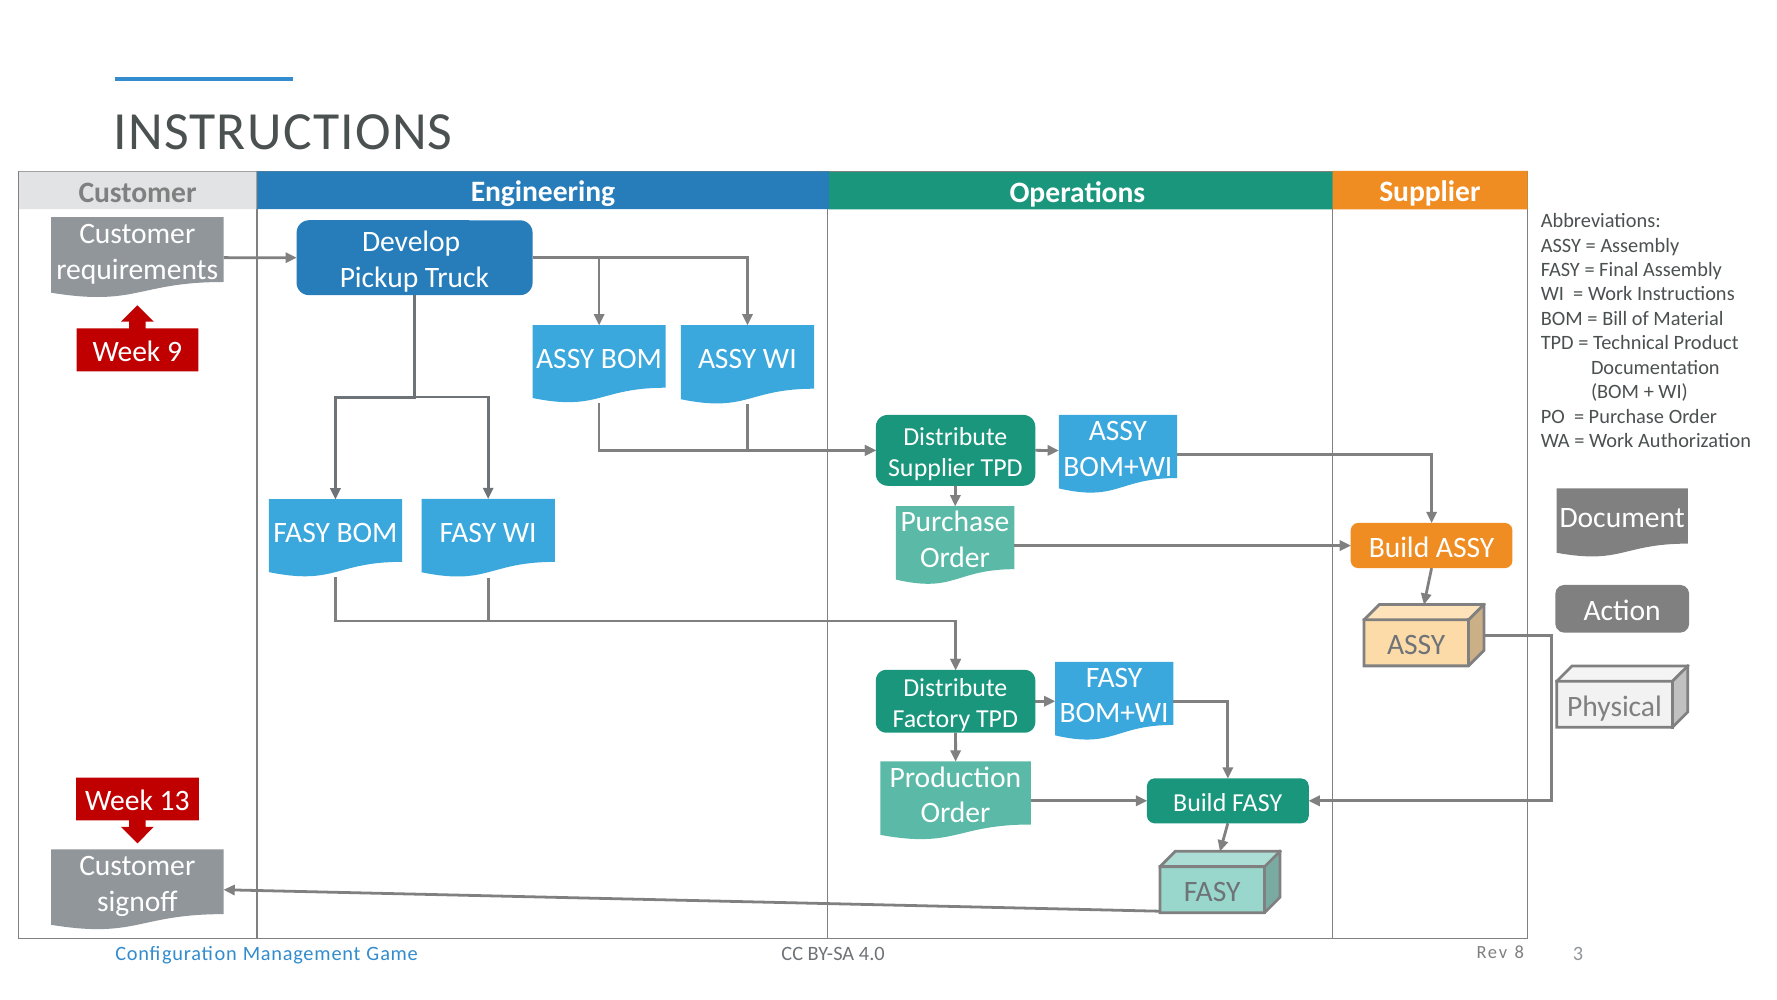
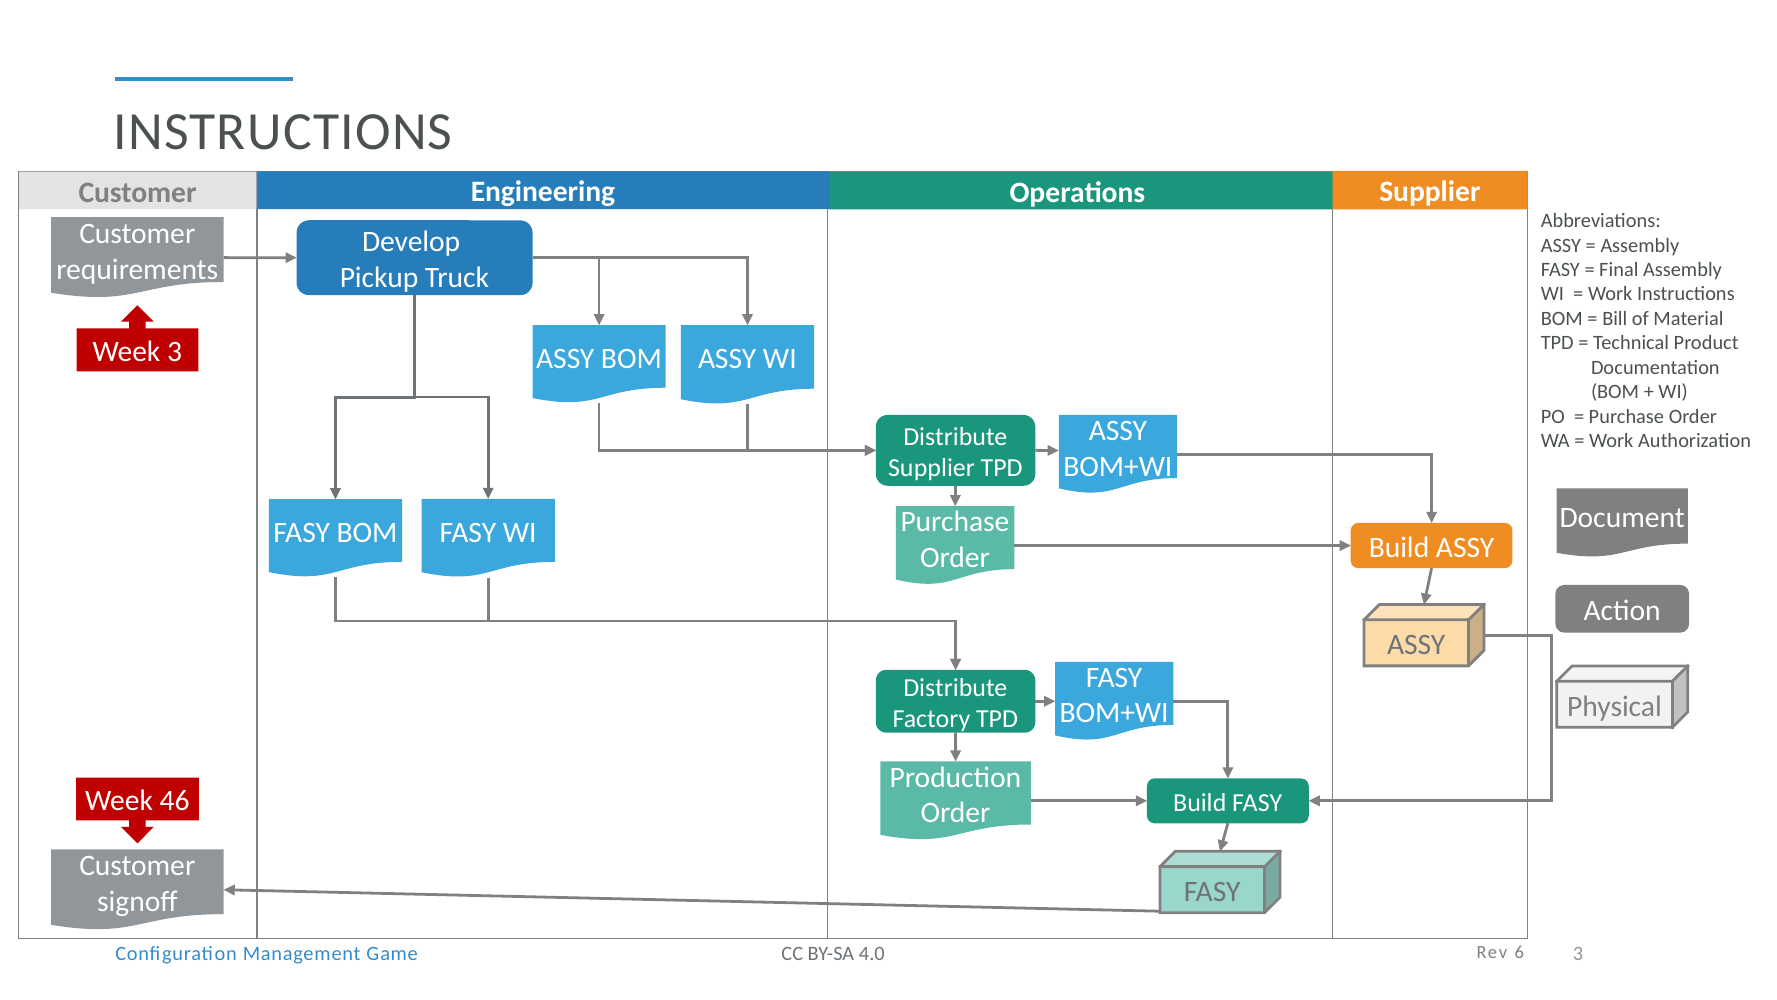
Week 9: 9 -> 3 (175, 352)
13: 13 -> 46 (175, 801)
8: 8 -> 6 (1519, 952)
